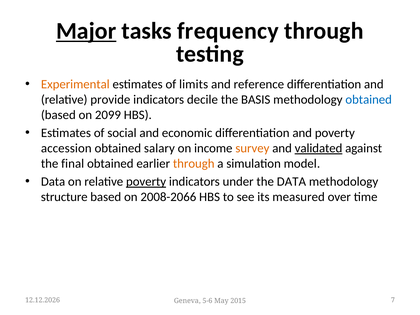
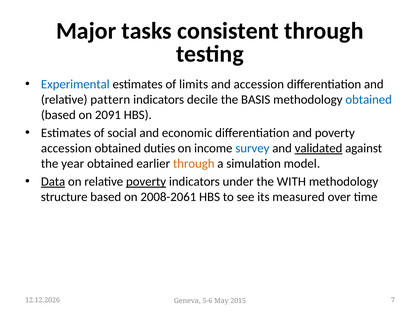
Major underline: present -> none (86, 31)
frequency: frequency -> consistent (228, 31)
Experimental colour: orange -> blue (75, 84)
and reference: reference -> accession (259, 84)
provide: provide -> pattern (110, 100)
2099: 2099 -> 2091 (108, 115)
salary: salary -> duties (159, 148)
survey colour: orange -> blue (252, 148)
final: final -> year (73, 164)
Data underline: none -> present (53, 182)
the DATA: DATA -> WITH (291, 182)
2008-2066: 2008-2066 -> 2008-2061 (168, 197)
